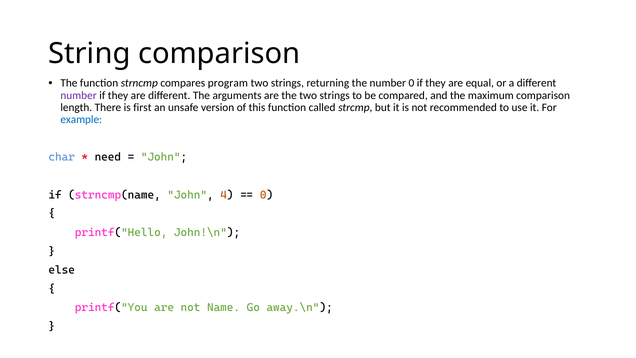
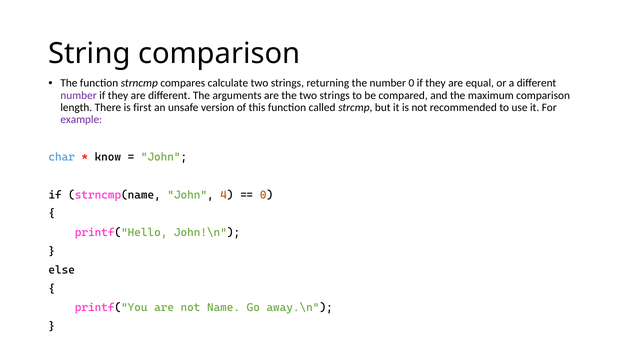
program: program -> calculate (228, 83)
example colour: blue -> purple (81, 120)
need: need -> know (108, 157)
